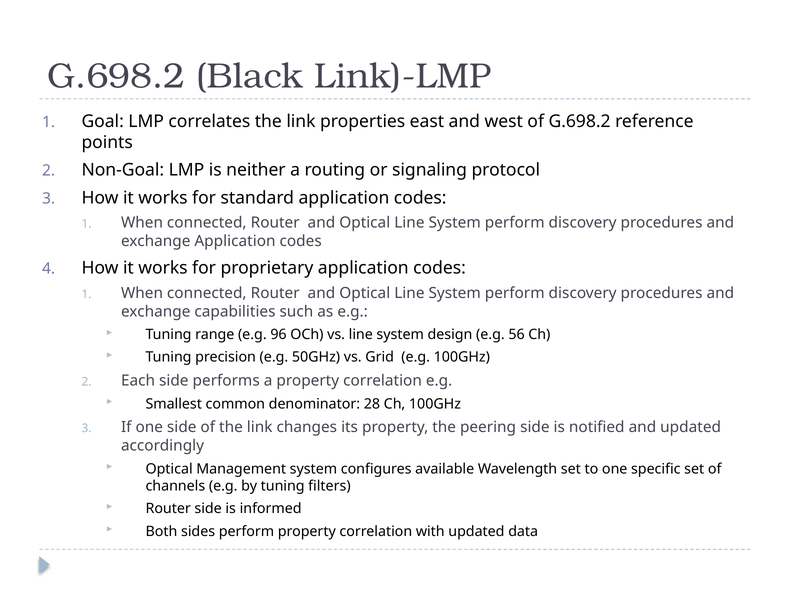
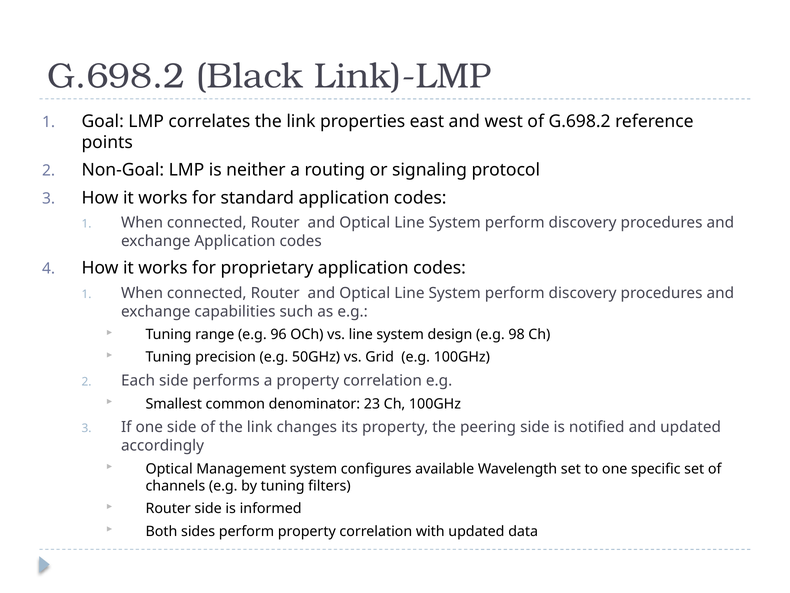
56: 56 -> 98 (517, 334)
28: 28 -> 23 (372, 404)
